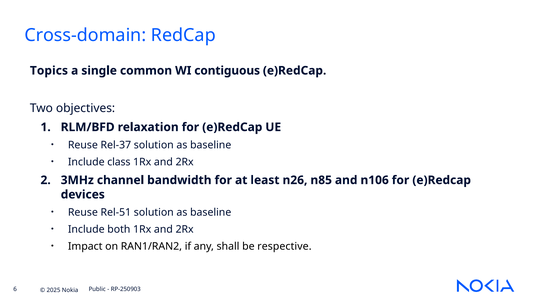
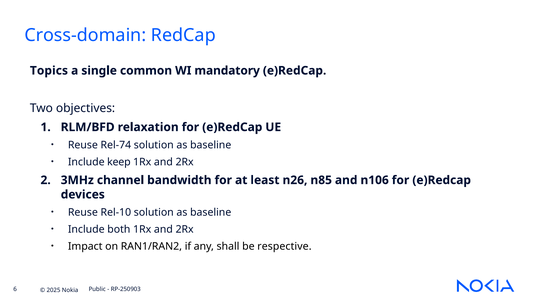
contiguous: contiguous -> mandatory (227, 71)
Rel-37: Rel-37 -> Rel-74 (116, 145)
class: class -> keep (119, 162)
Rel-51: Rel-51 -> Rel-10 (116, 213)
